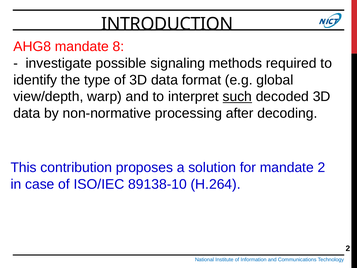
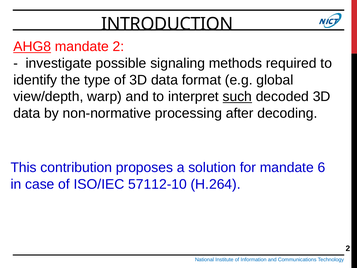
AHG8 underline: none -> present (32, 47)
mandate 8: 8 -> 2 (118, 47)
mandate 2: 2 -> 6 (321, 167)
89138-10: 89138-10 -> 57112-10 (158, 184)
